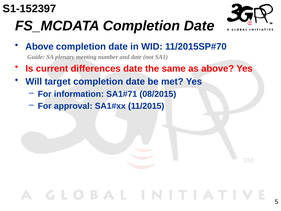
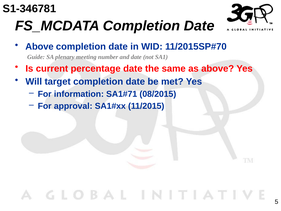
S1-152397: S1-152397 -> S1-346781 (29, 9)
differences: differences -> percentage (96, 68)
